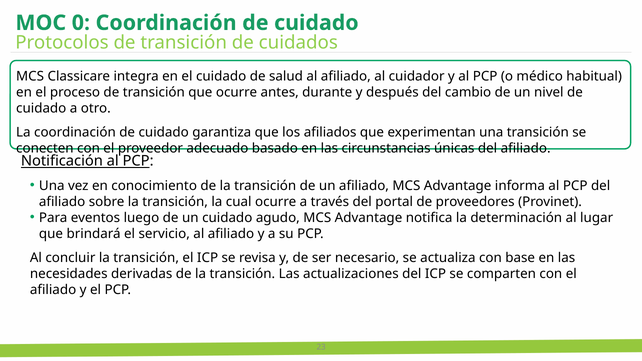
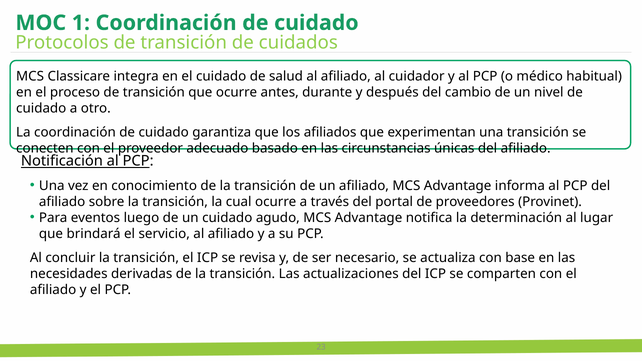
0: 0 -> 1 (81, 23)
